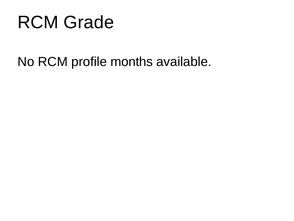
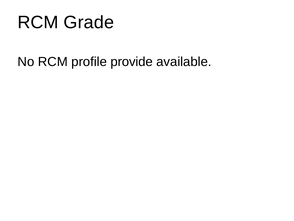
months: months -> provide (132, 62)
